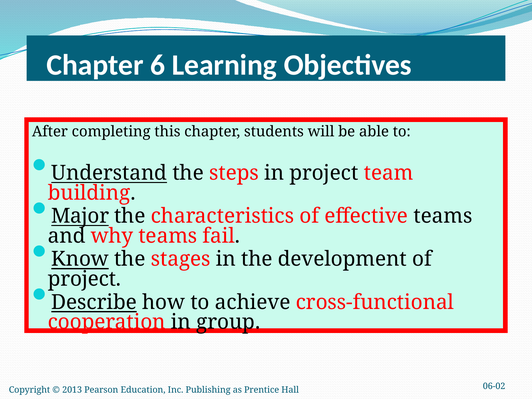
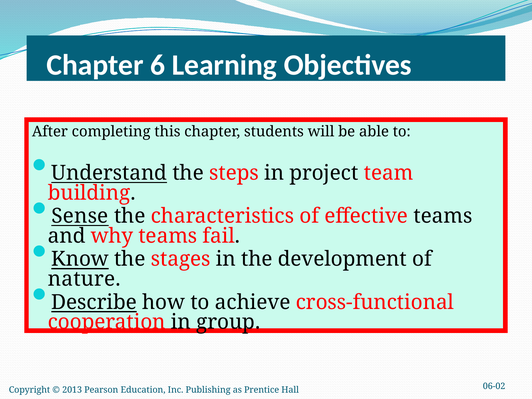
Major: Major -> Sense (80, 216)
project: project -> nature (84, 279)
